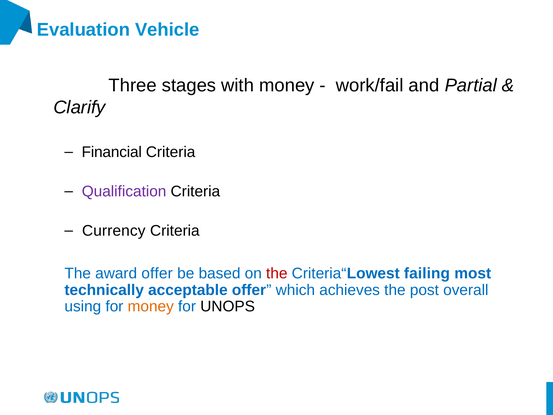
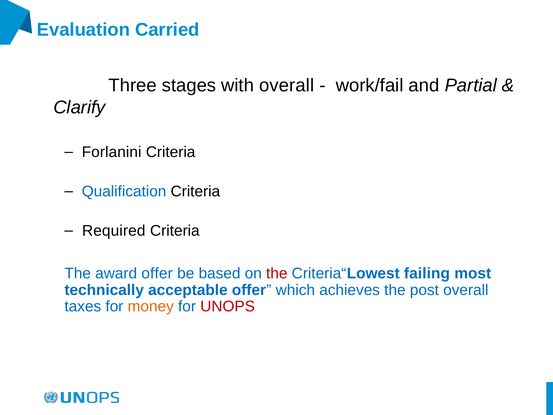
Vehicle: Vehicle -> Carried (167, 30)
with money: money -> overall (287, 85)
Financial: Financial -> Forlanini (112, 152)
Qualification colour: purple -> blue (124, 191)
Currency: Currency -> Required (114, 231)
using: using -> taxes (83, 306)
UNOPS colour: black -> red (228, 306)
